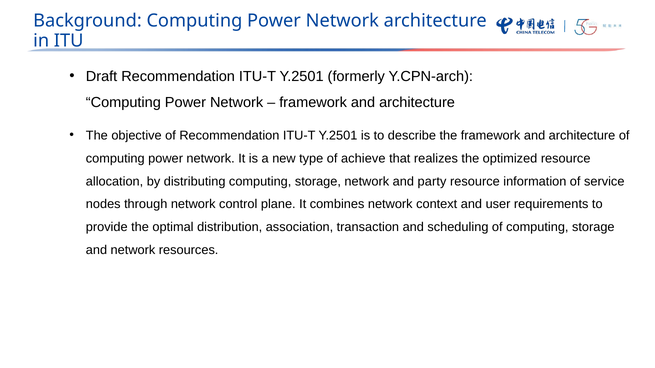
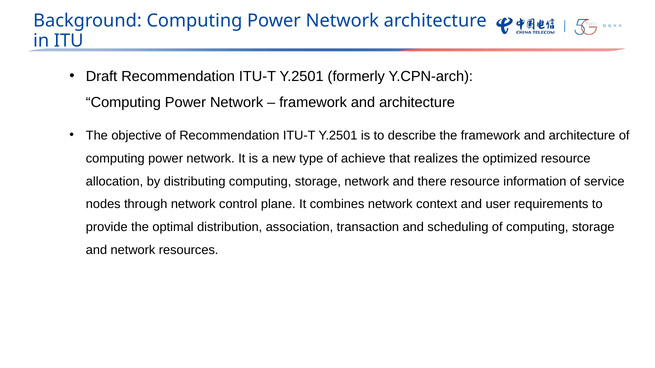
party: party -> there (432, 182)
